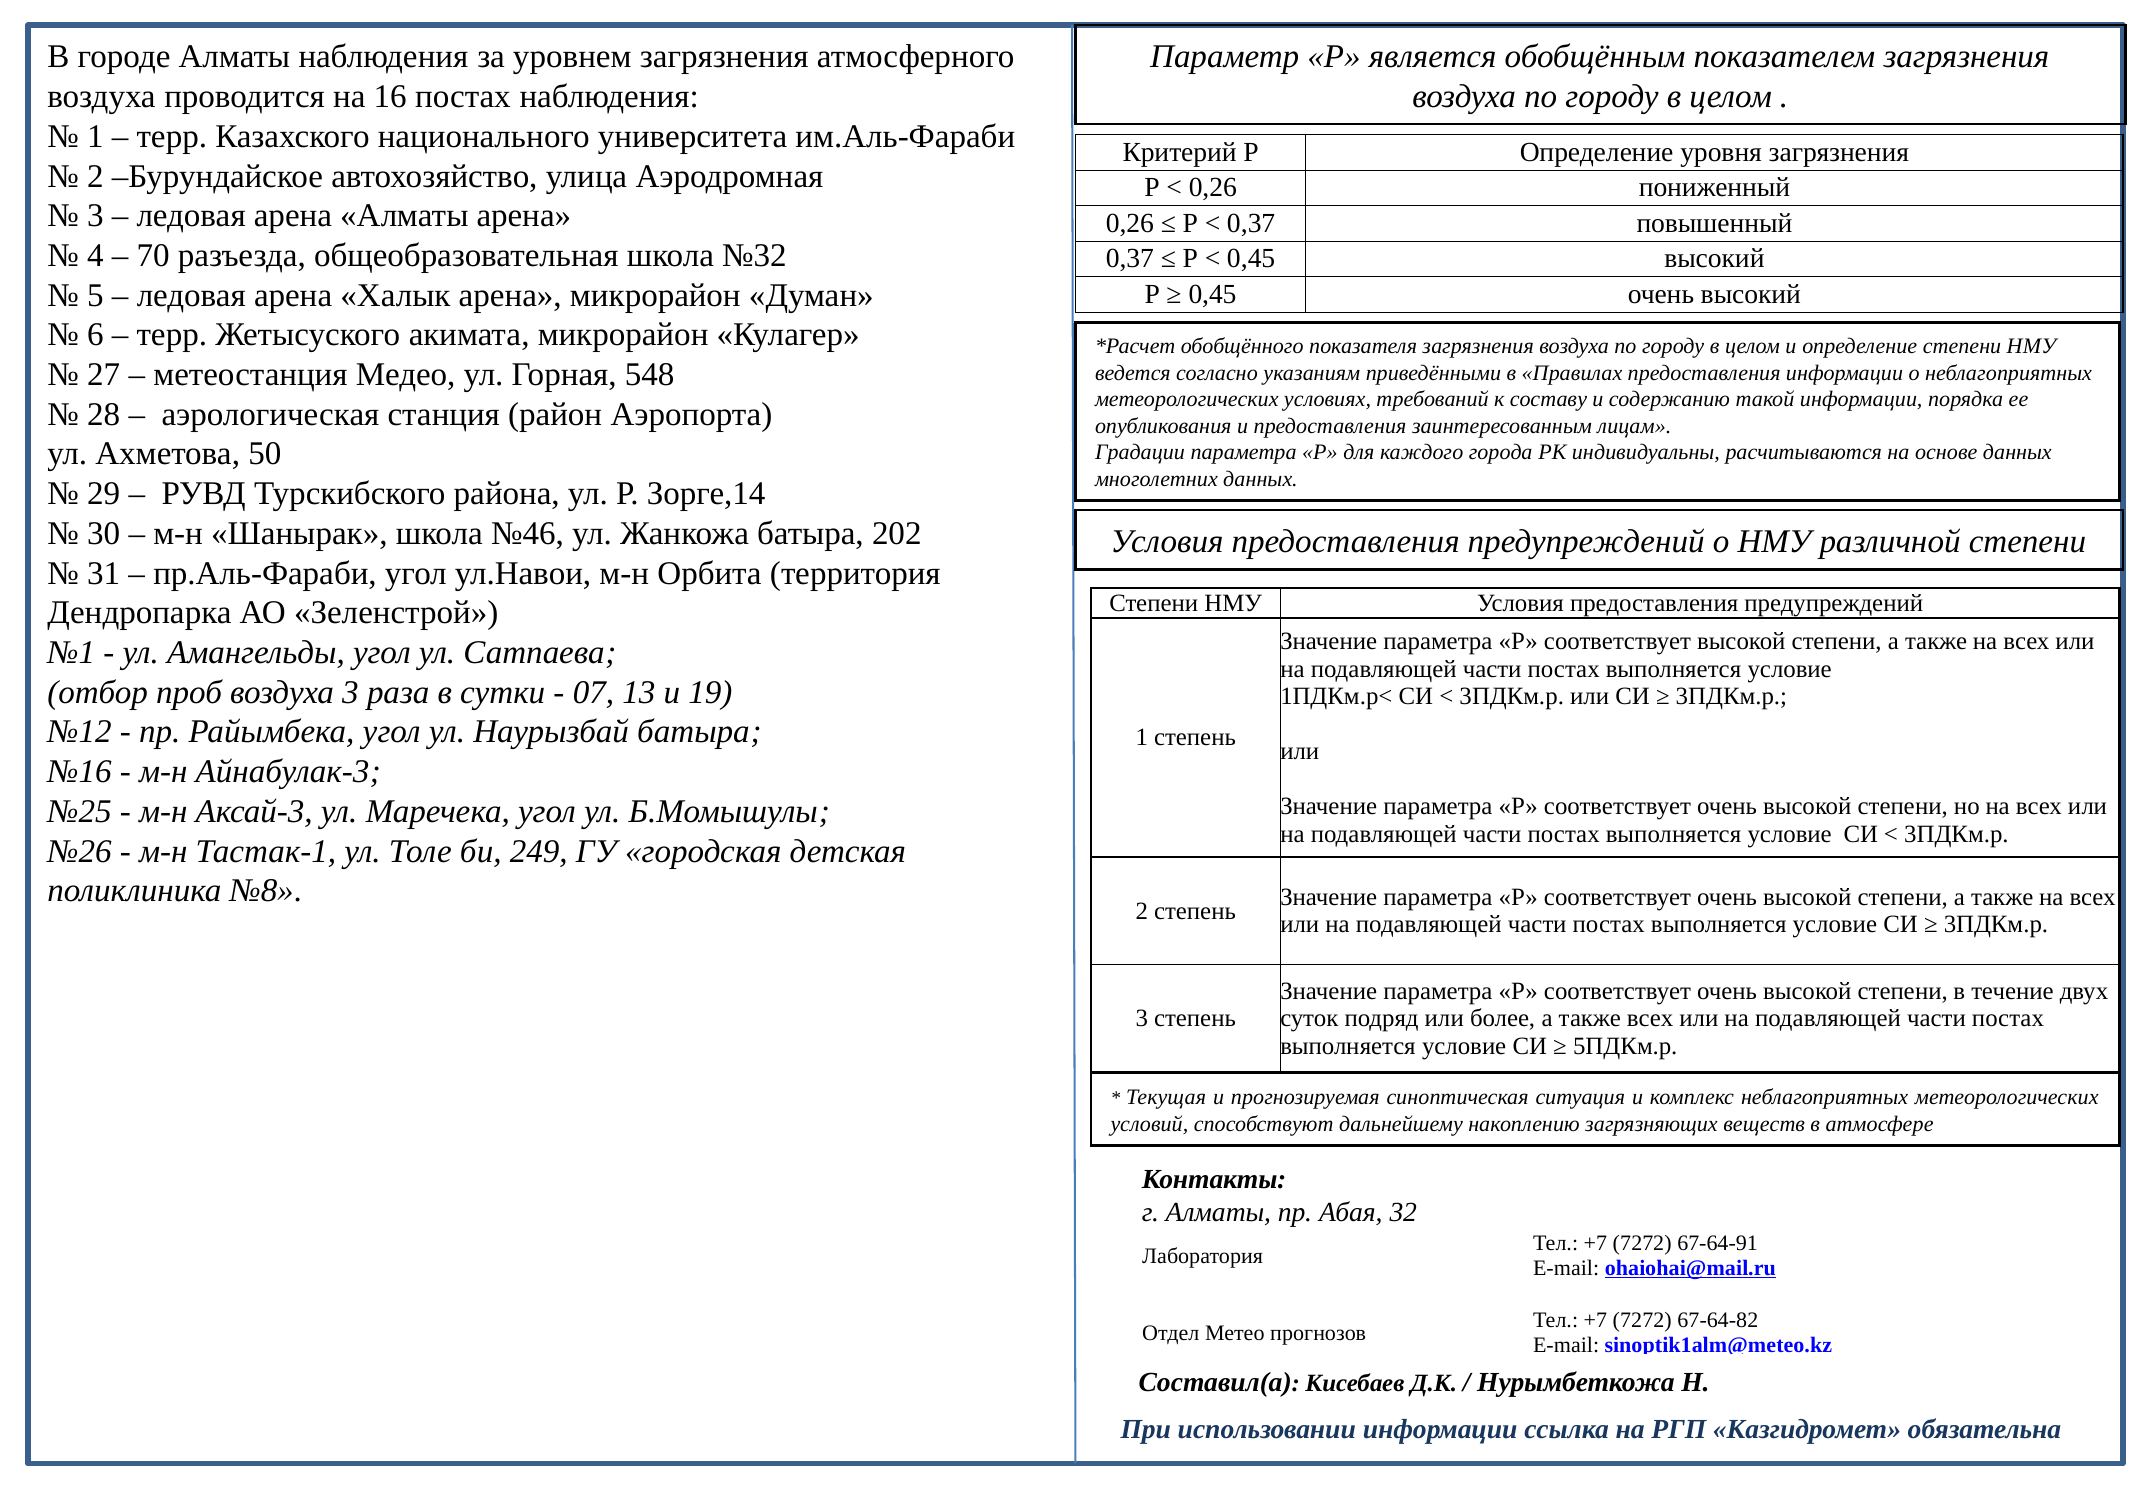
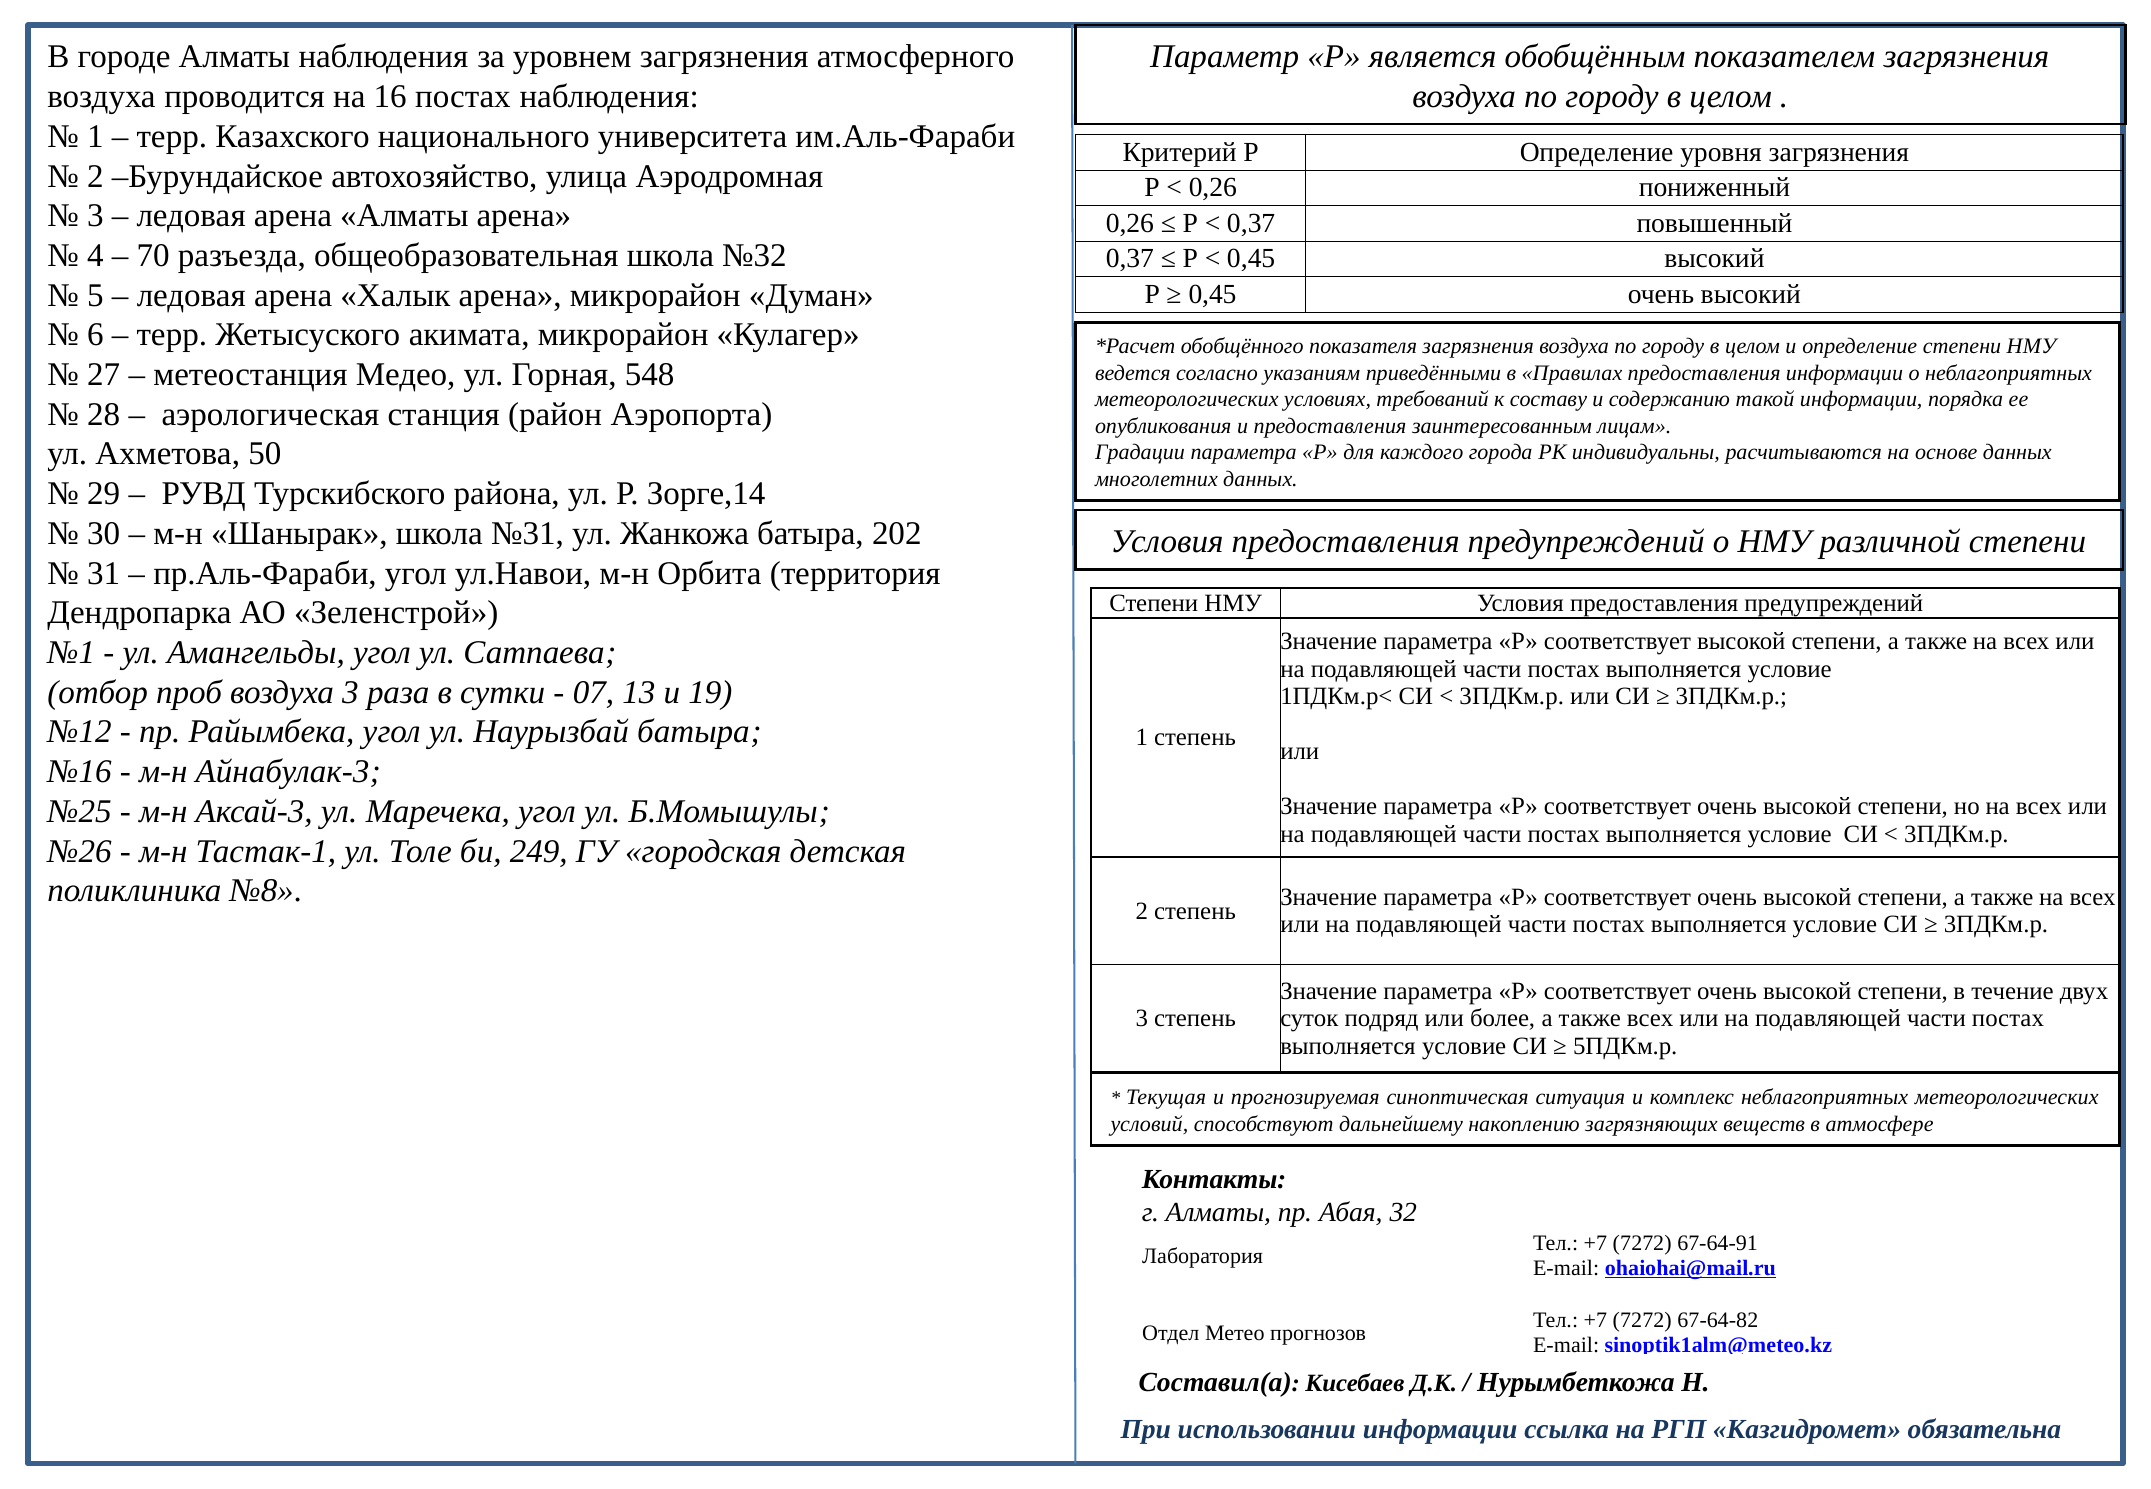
№46: №46 -> №31 (527, 534)
